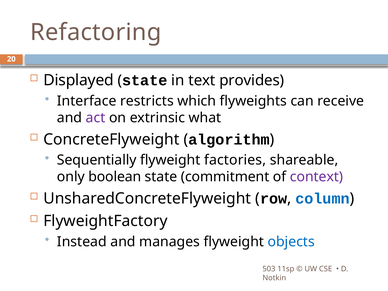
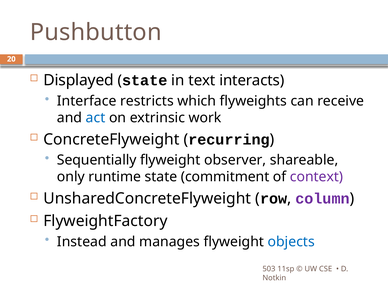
Refactoring: Refactoring -> Pushbutton (96, 32)
provides: provides -> interacts (252, 80)
act colour: purple -> blue (96, 118)
what: what -> work (205, 118)
algorithm: algorithm -> recurring (229, 140)
factories: factories -> observer (235, 160)
boolean: boolean -> runtime (115, 177)
column colour: blue -> purple (322, 199)
